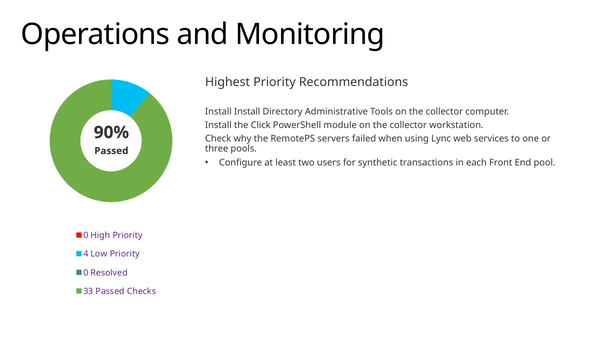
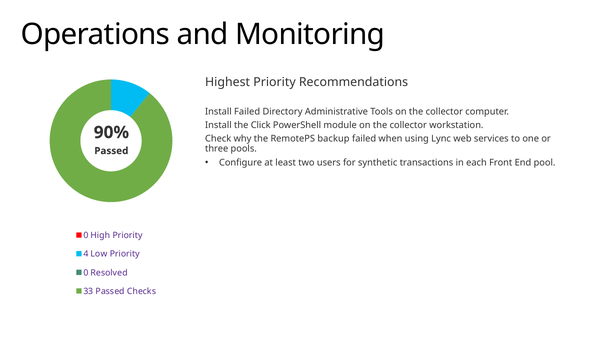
Install Install: Install -> Failed (247, 112)
servers: servers -> backup (333, 139)
